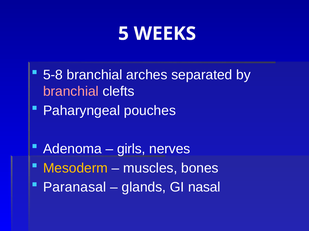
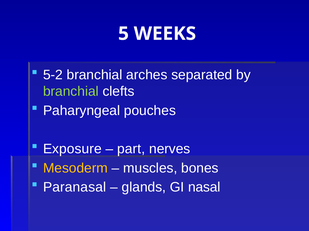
5-8: 5-8 -> 5-2 (53, 75)
branchial colour: pink -> light green (71, 92)
Adenoma: Adenoma -> Exposure (72, 149)
girls: girls -> part (131, 149)
